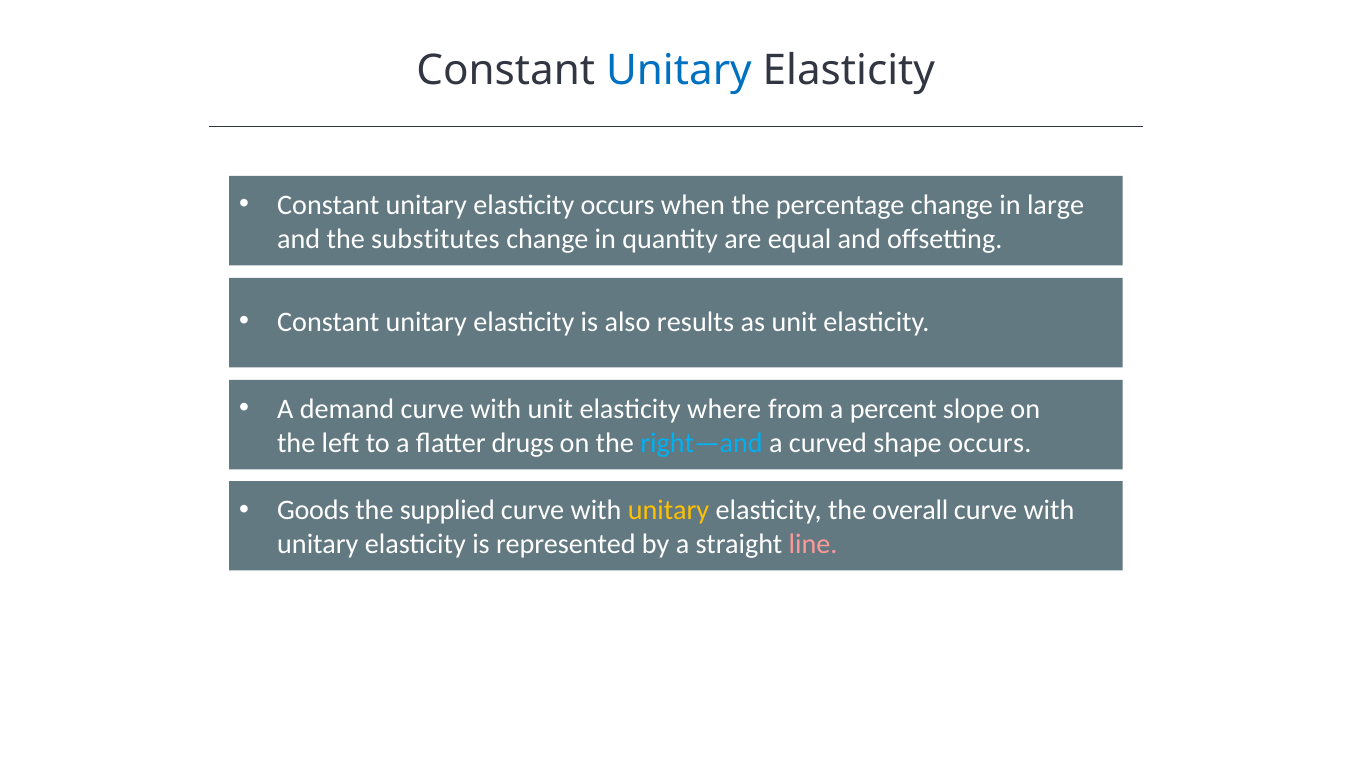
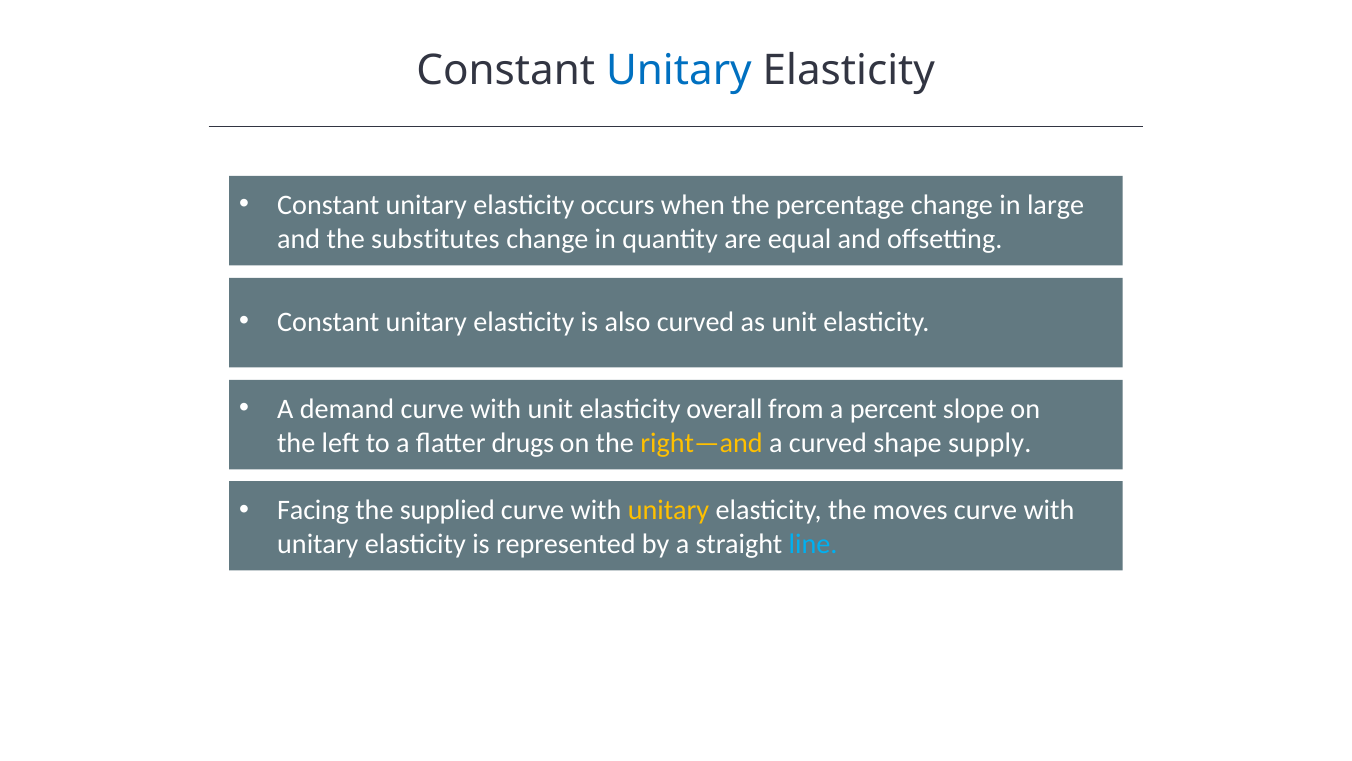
also results: results -> curved (696, 322)
where: where -> overall (724, 409)
right—and colour: light blue -> yellow (701, 443)
shape occurs: occurs -> supply (990, 443)
Goods: Goods -> Facing (313, 510)
overall: overall -> moves (910, 510)
line colour: pink -> light blue (813, 544)
